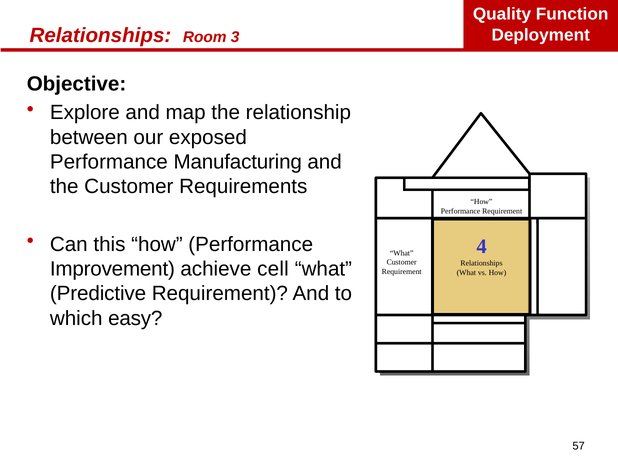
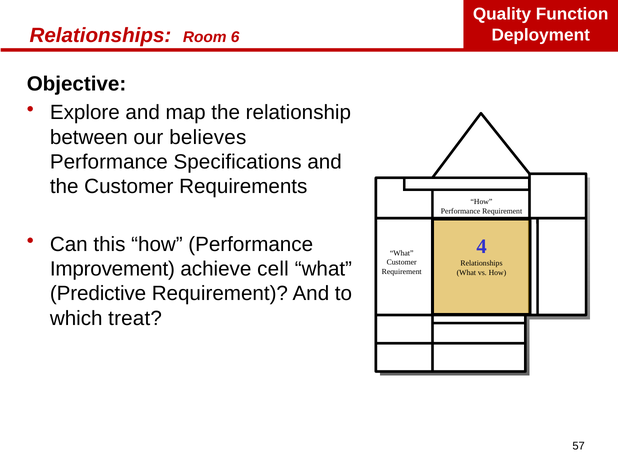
3: 3 -> 6 (235, 37)
exposed: exposed -> believes (208, 137)
Manufacturing: Manufacturing -> Specifications (238, 162)
easy: easy -> treat (135, 319)
